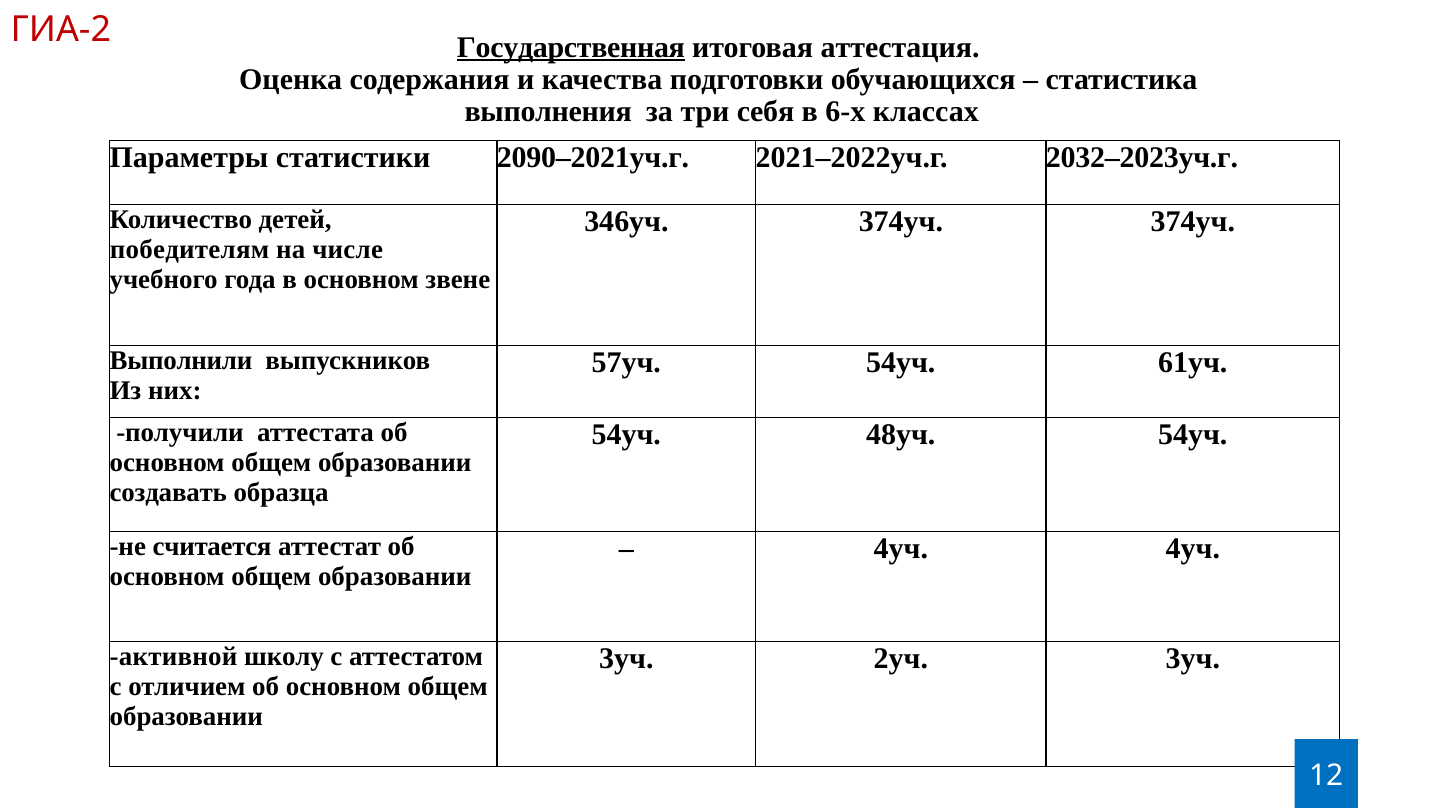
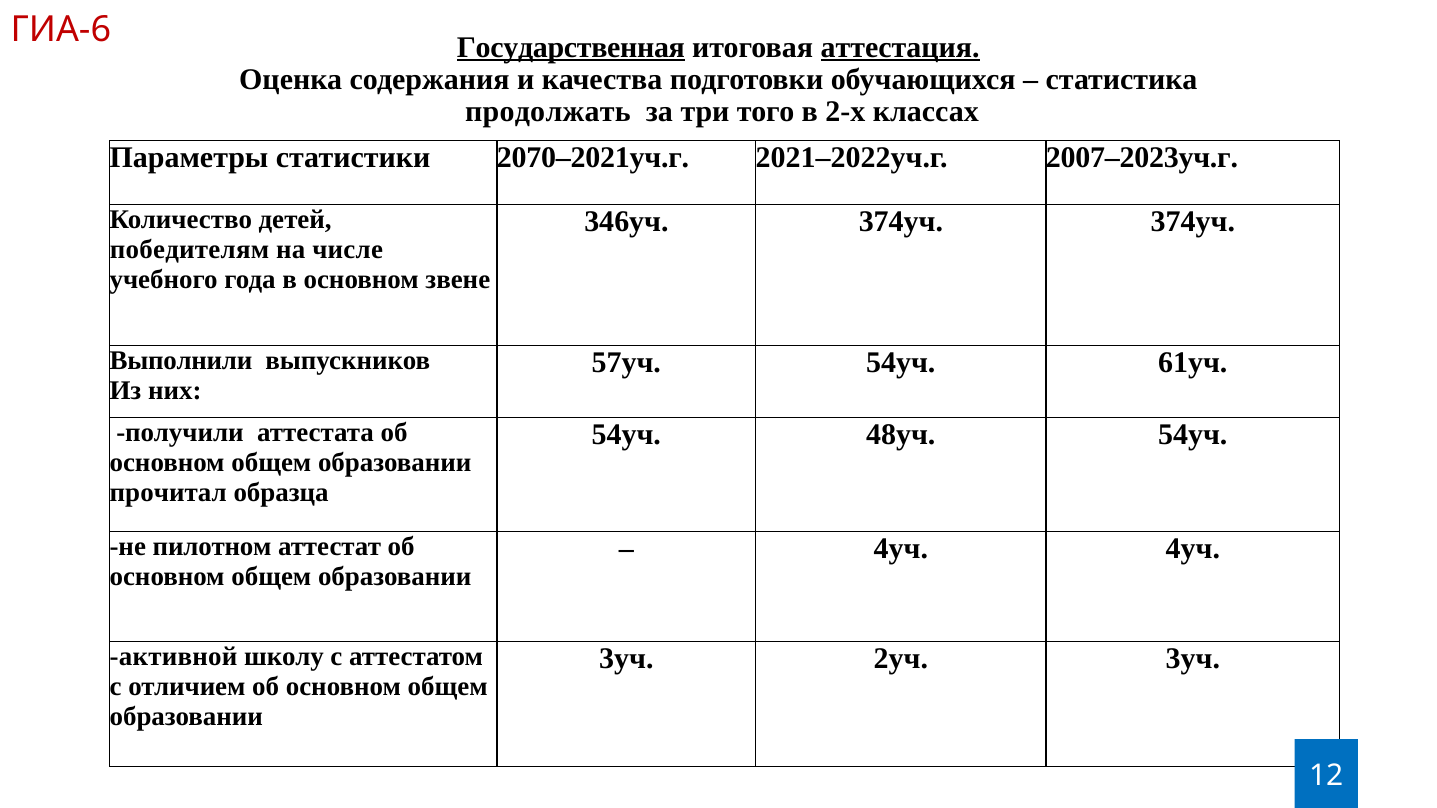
ГИА-2: ГИА-2 -> ГИА-6 (61, 29)
аттестация underline: none -> present (900, 47)
выполнения: выполнения -> продолжать (548, 112)
себя: себя -> того (766, 112)
6-х: 6-х -> 2-х (845, 112)
2090–2021уч.г: 2090–2021уч.г -> 2070–2021уч.г (593, 158)
2032–2023уч.г: 2032–2023уч.г -> 2007–2023уч.г (1142, 158)
создавать: создавать -> прочитал (168, 493)
считается: считается -> пилотном (212, 547)
